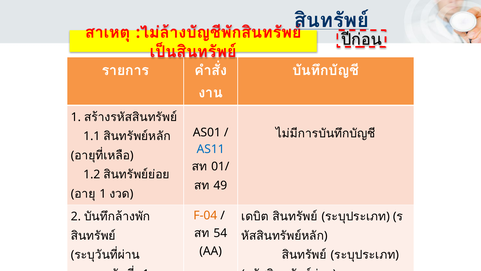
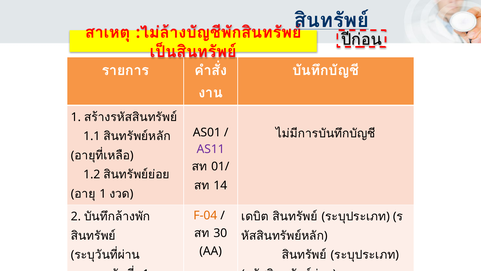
AS11 colour: blue -> purple (211, 149)
49: 49 -> 14 (220, 185)
54: 54 -> 30 (220, 233)
